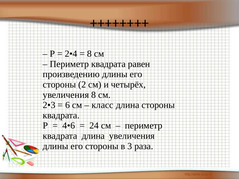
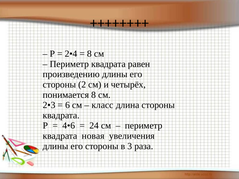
увеличения: увеличения -> понимается (66, 95)
квадрата длина: длина -> новая (93, 136)
